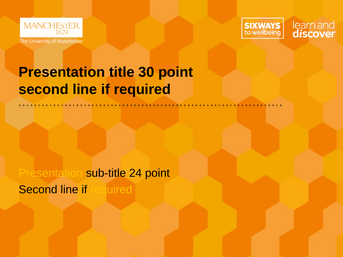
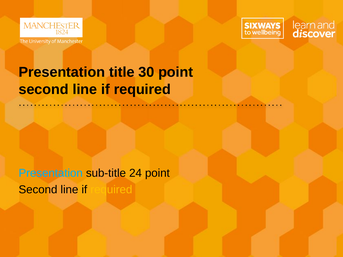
Presentation colour: yellow -> light blue (51, 173)
